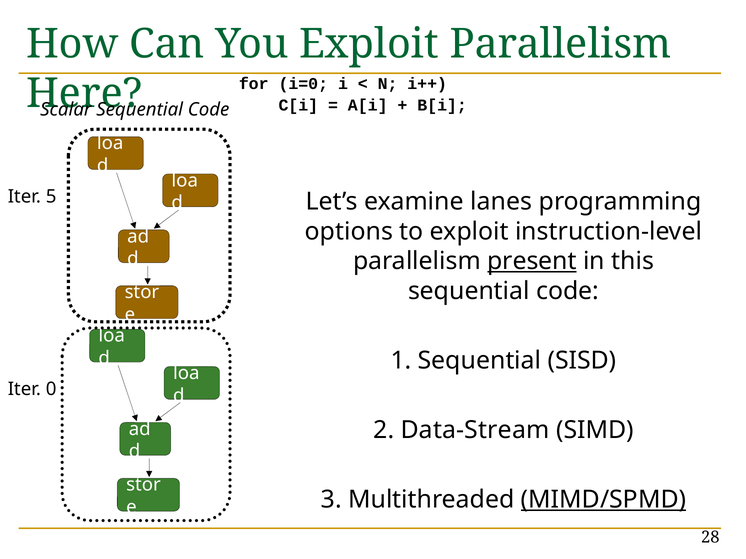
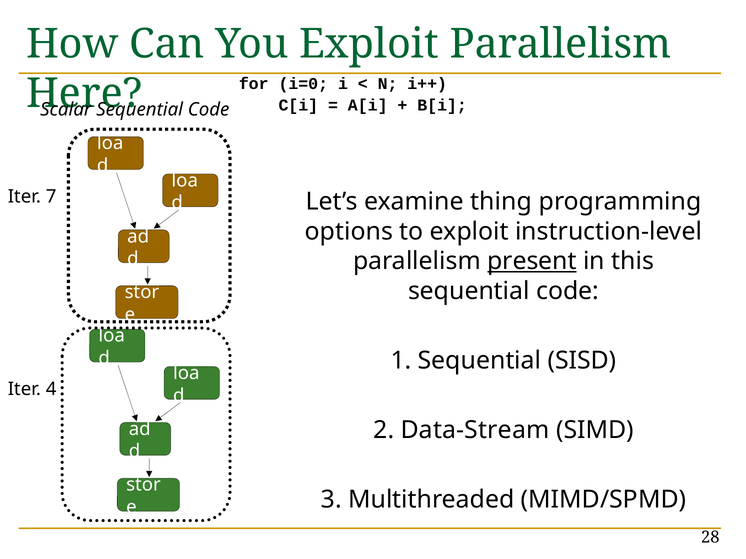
5: 5 -> 7 (51, 197)
lanes: lanes -> thing (501, 202)
0: 0 -> 4 (51, 389)
MIMD/SPMD underline: present -> none (604, 500)
